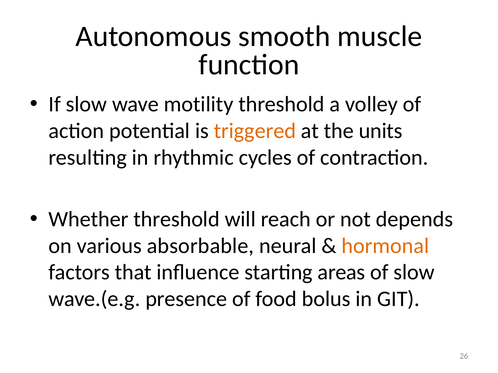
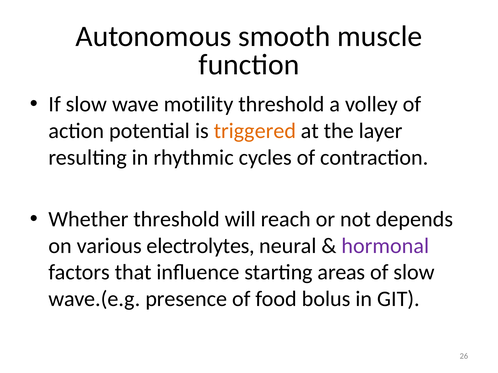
units: units -> layer (381, 131)
absorbable: absorbable -> electrolytes (201, 246)
hormonal colour: orange -> purple (385, 246)
